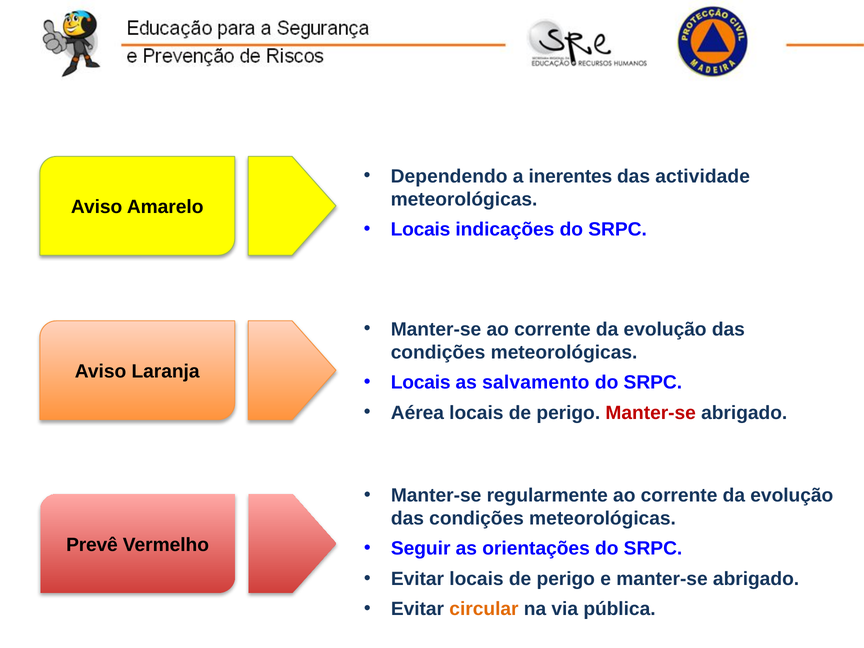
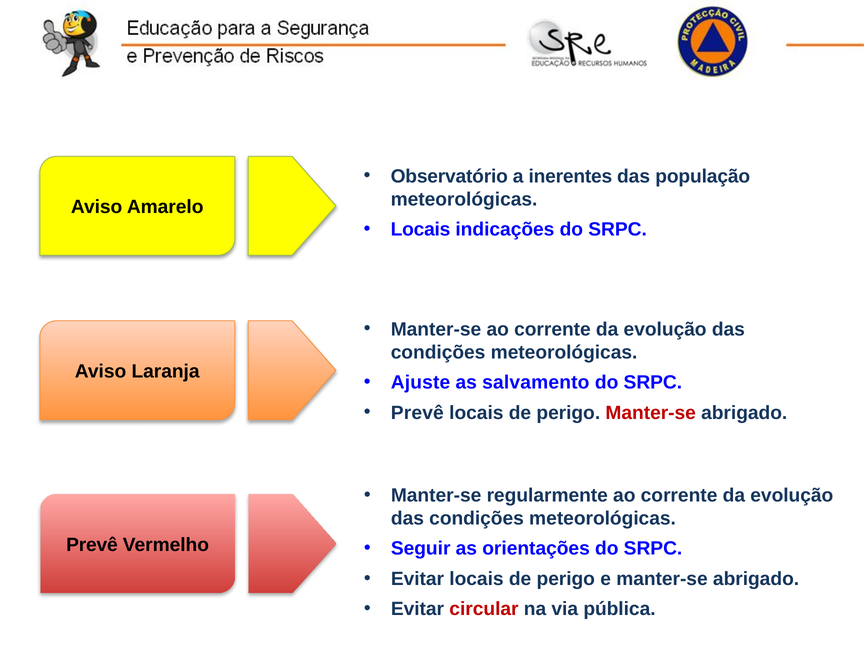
Dependendo: Dependendo -> Observatório (449, 176)
actividade: actividade -> população (703, 176)
Locais: Locais -> Ajuste (421, 383)
Aérea: Aérea -> Prevê (417, 413)
circular colour: orange -> red (484, 609)
